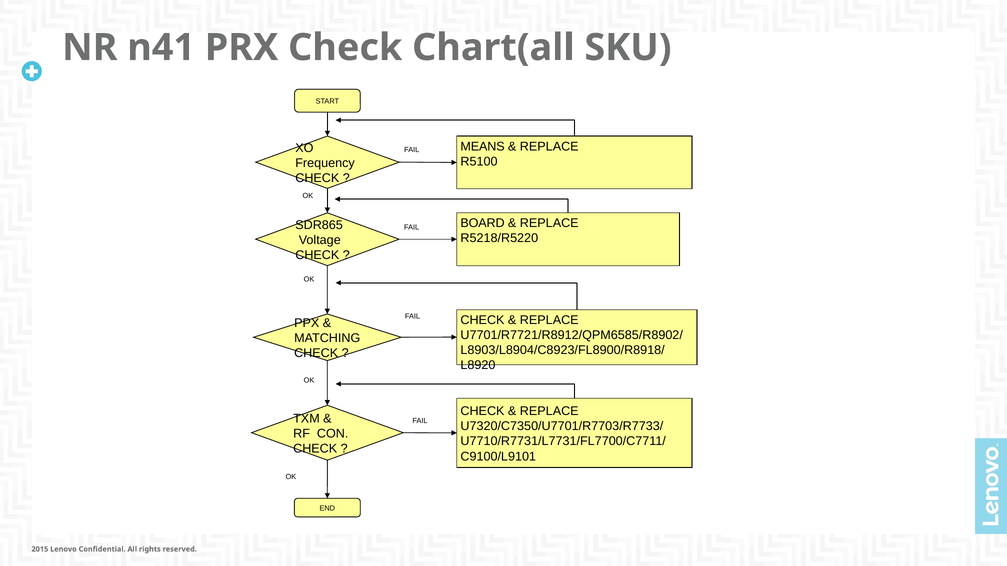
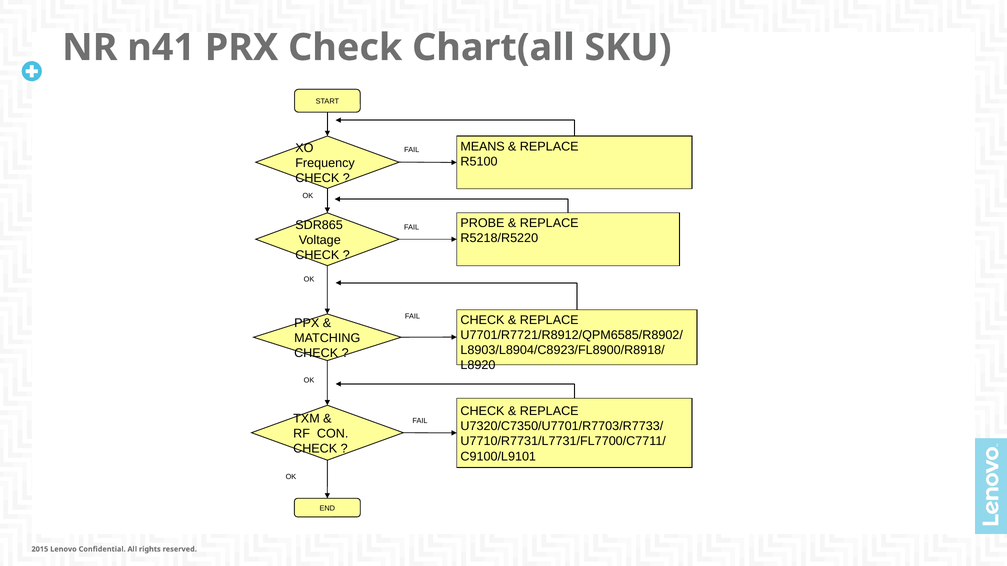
BOARD: BOARD -> PROBE (482, 223)
